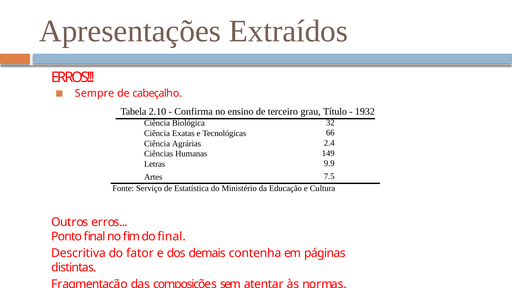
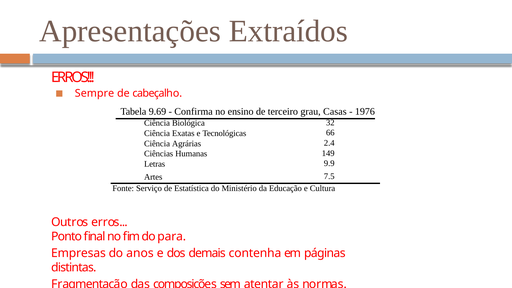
2.10: 2.10 -> 9.69 (157, 112)
Título: Título -> Casas (335, 112)
1932: 1932 -> 1976 (365, 112)
do final: final -> para (172, 237)
Descritiva: Descritiva -> Empresas (78, 253)
fator: fator -> anos (140, 253)
